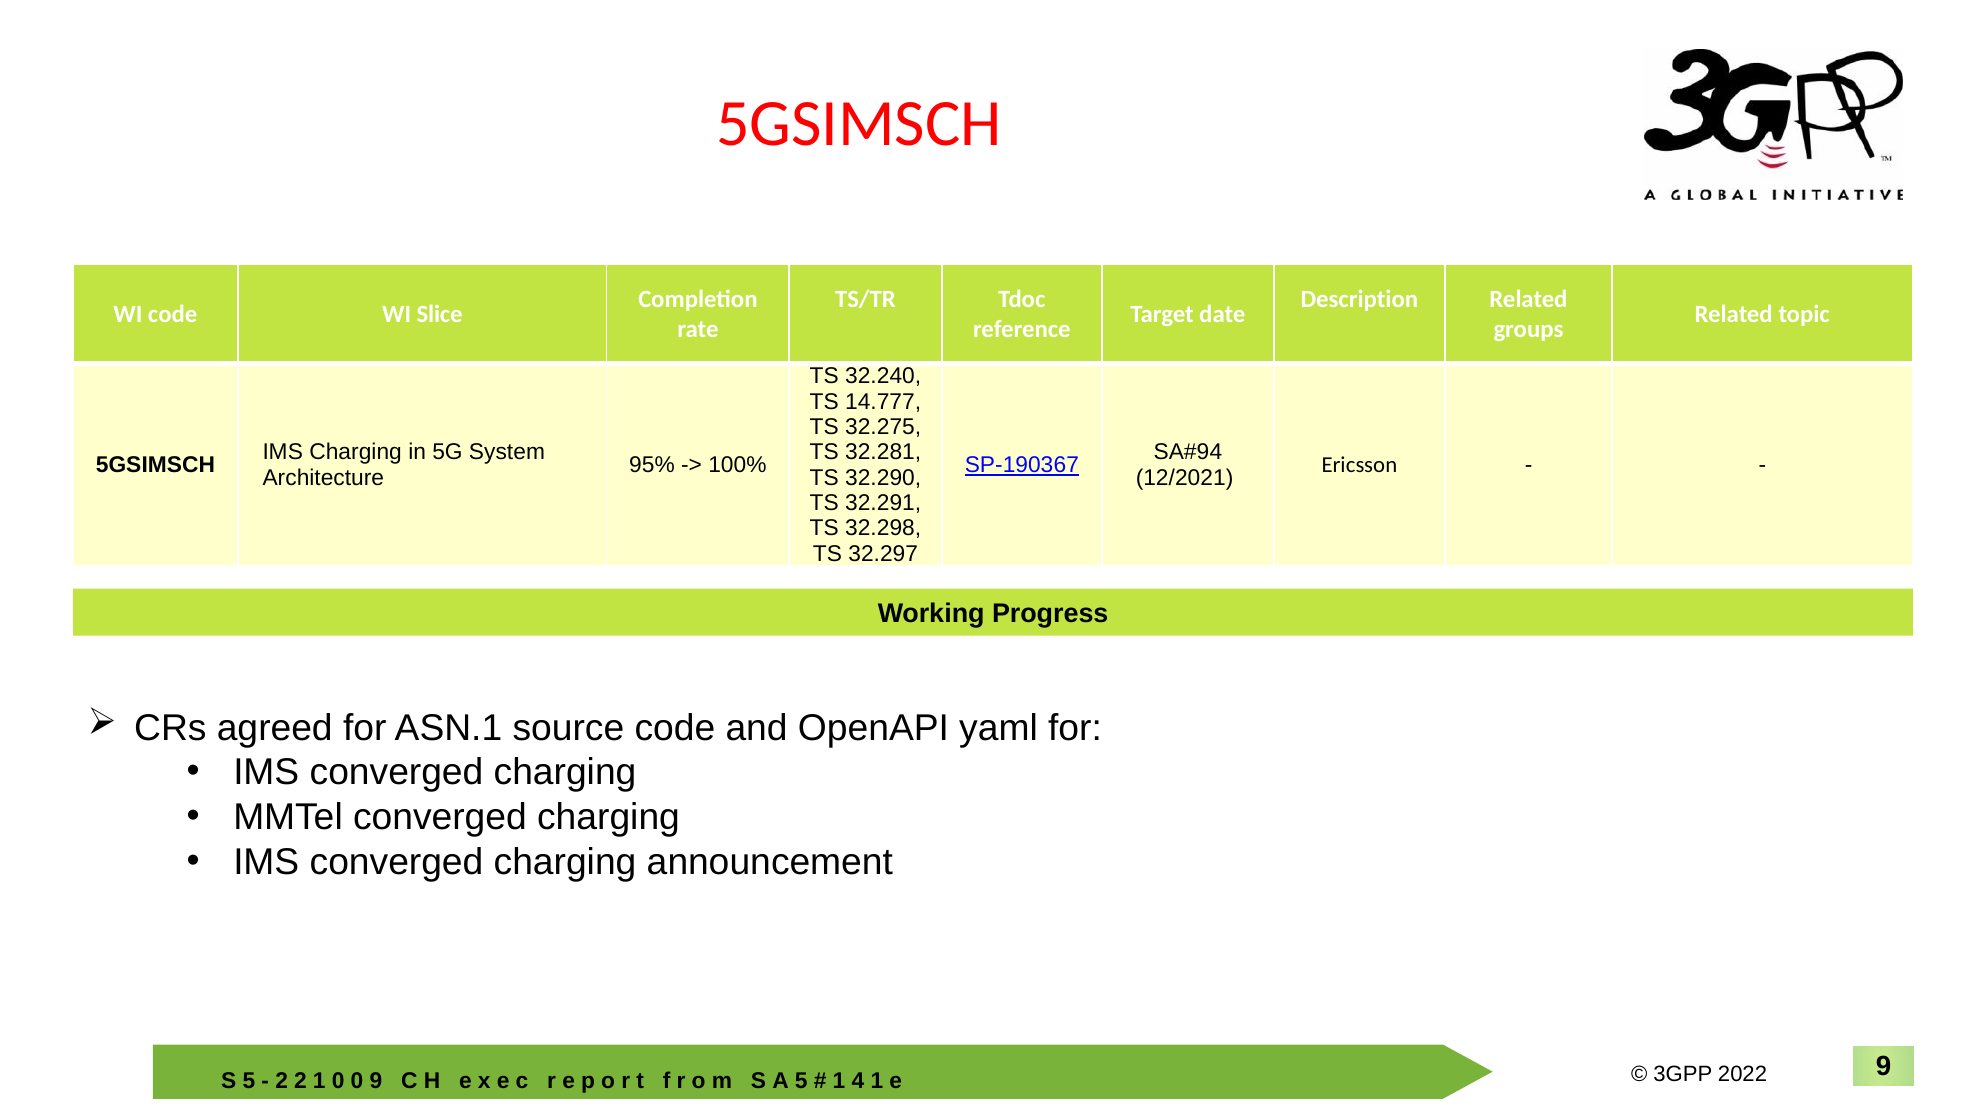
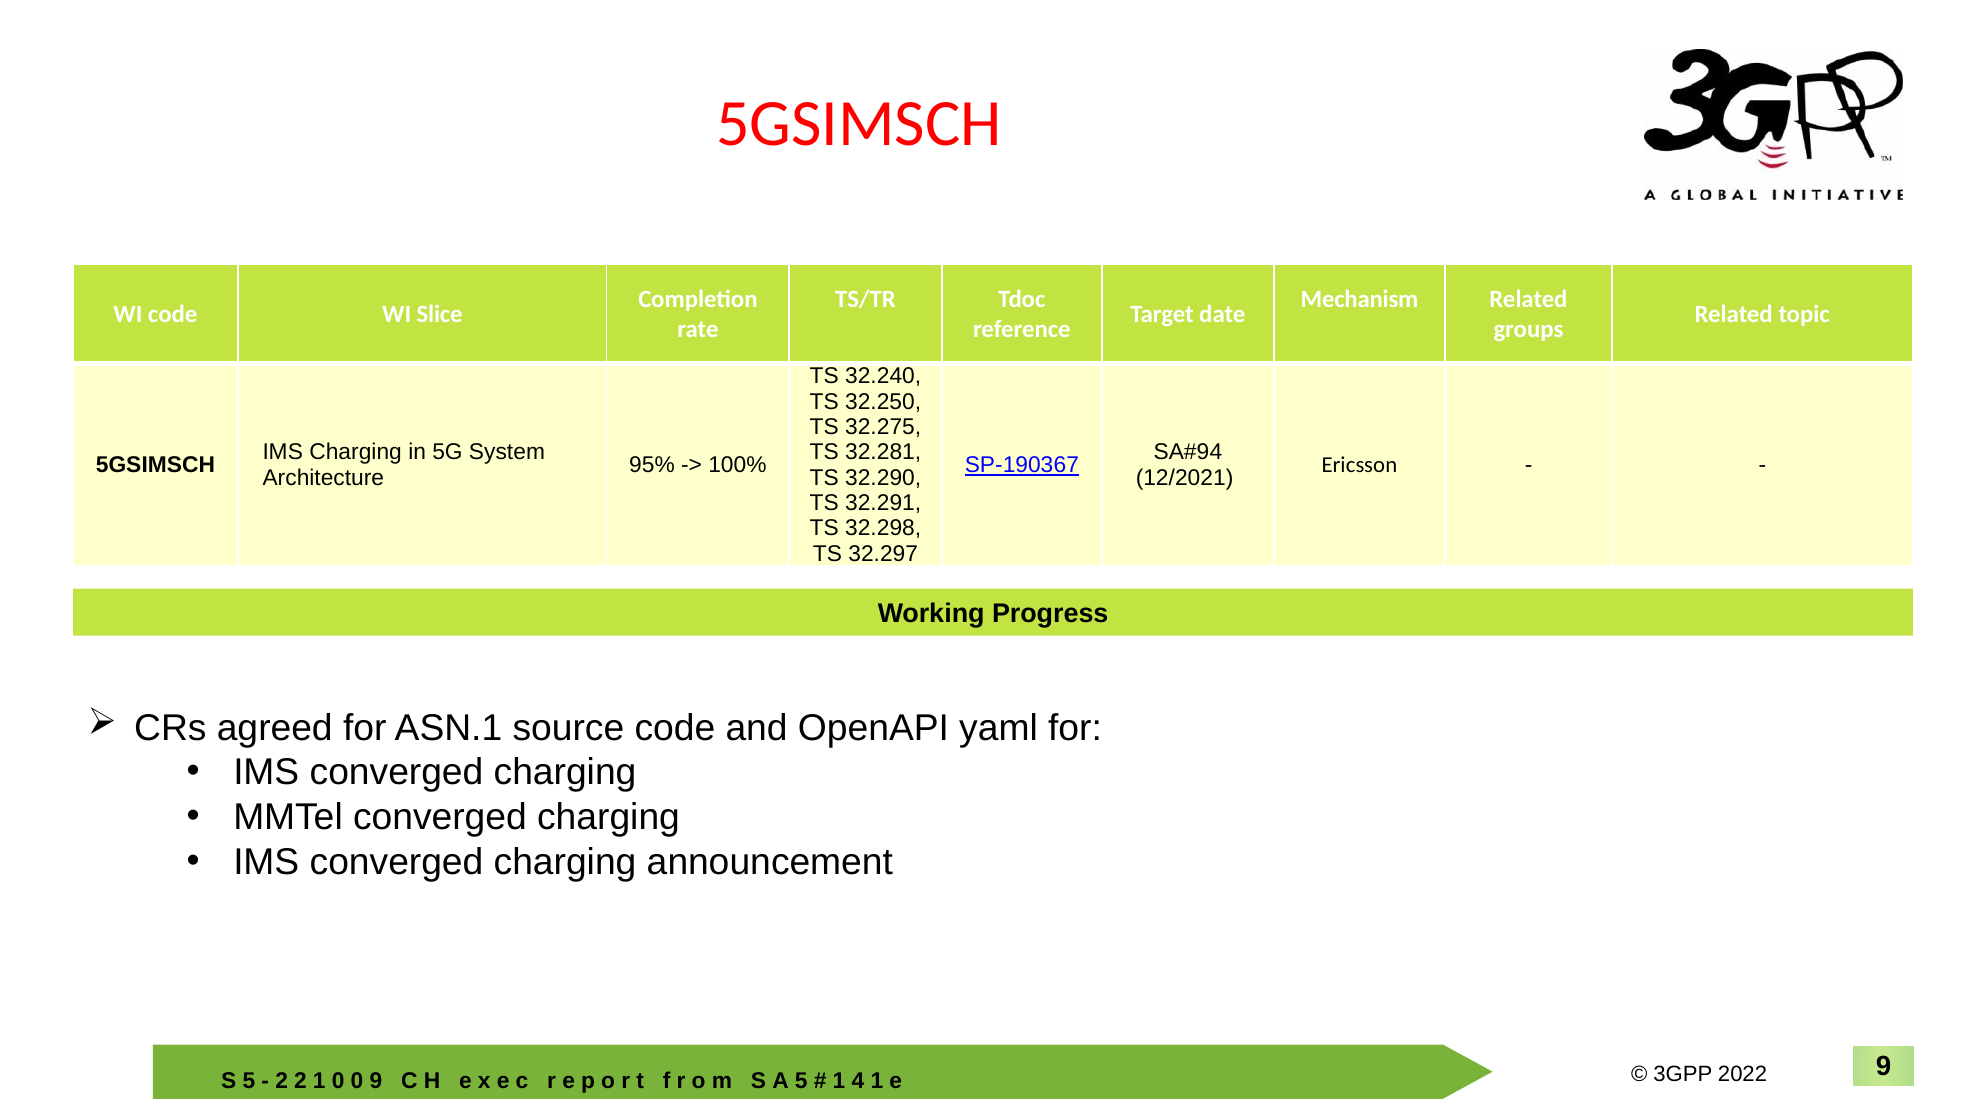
Description: Description -> Mechanism (1359, 299)
14.777: 14.777 -> 32.250 (883, 402)
